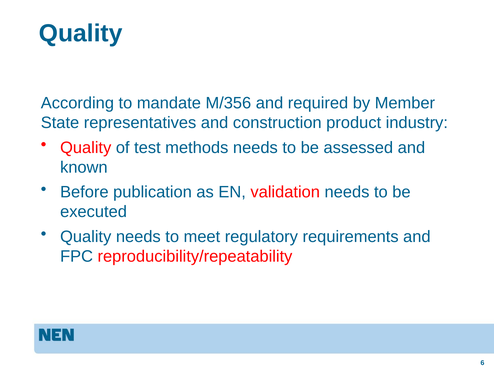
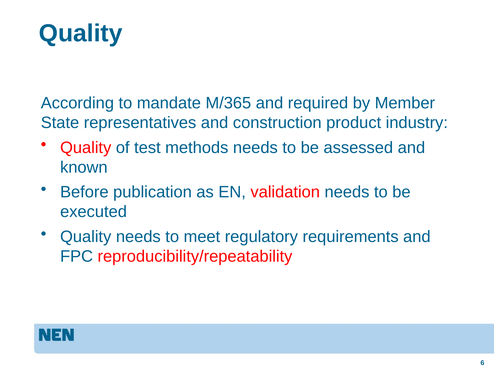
M/356: M/356 -> M/365 (228, 103)
